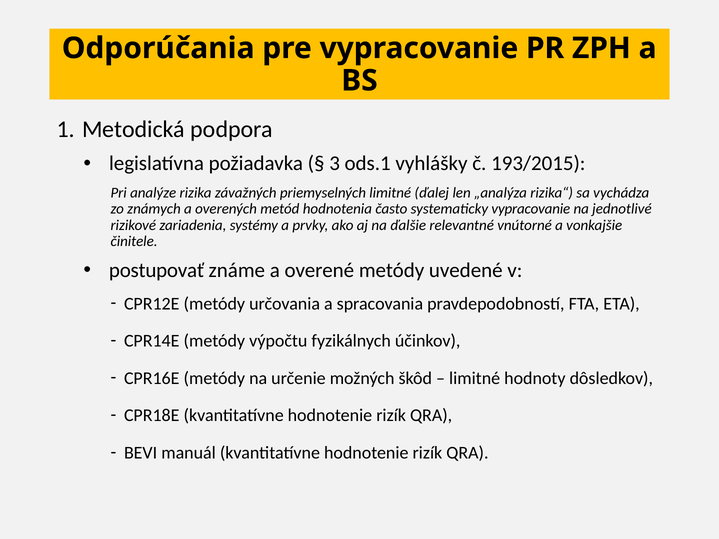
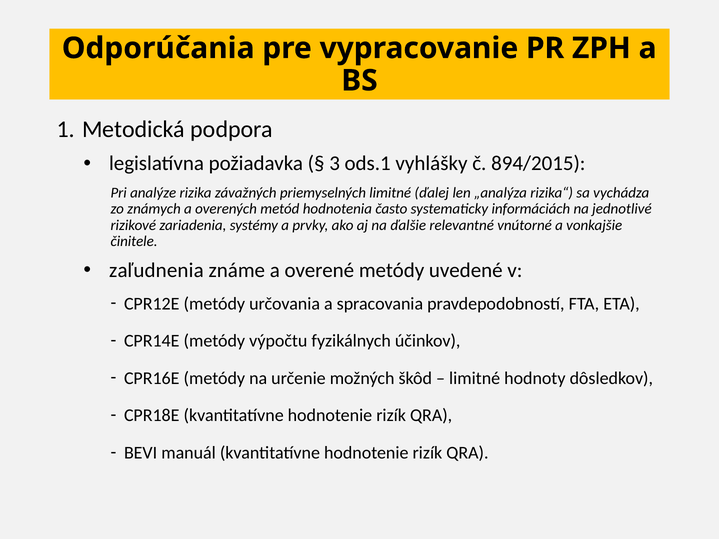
193/2015: 193/2015 -> 894/2015 (538, 164)
systematicky vypracovanie: vypracovanie -> informáciách (531, 209)
postupovať: postupovať -> zaľudnenia (156, 271)
